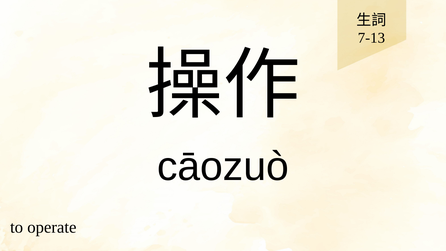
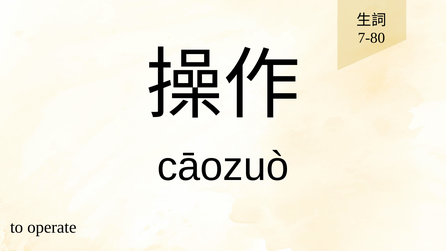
7-13: 7-13 -> 7-80 (371, 38)
